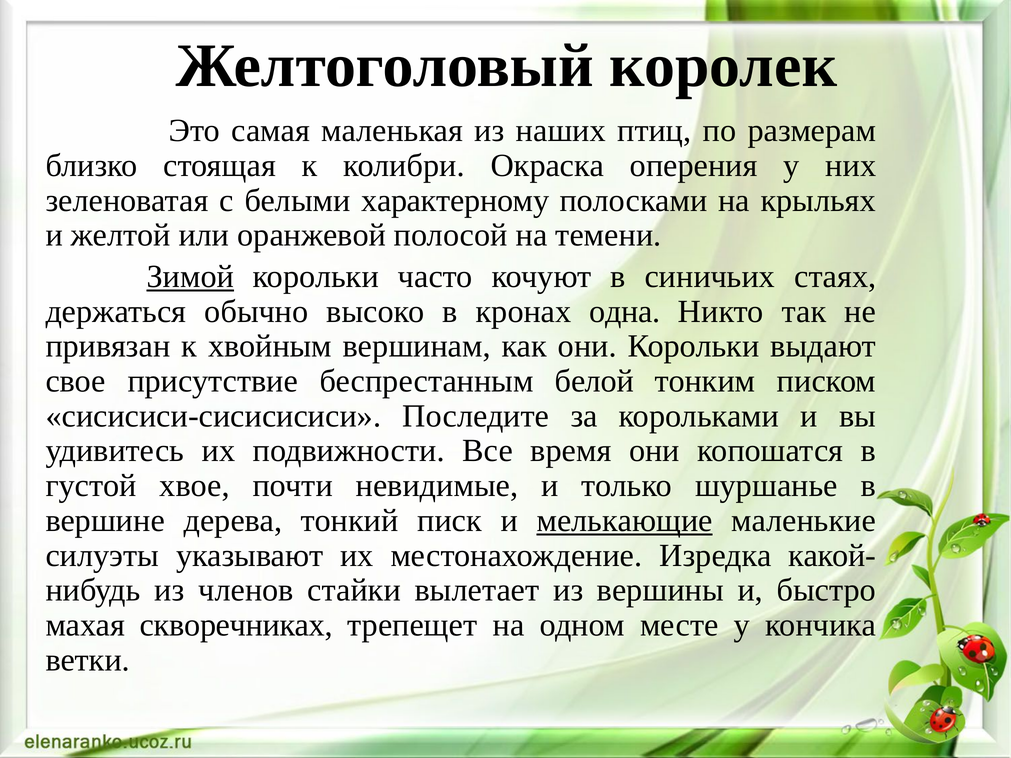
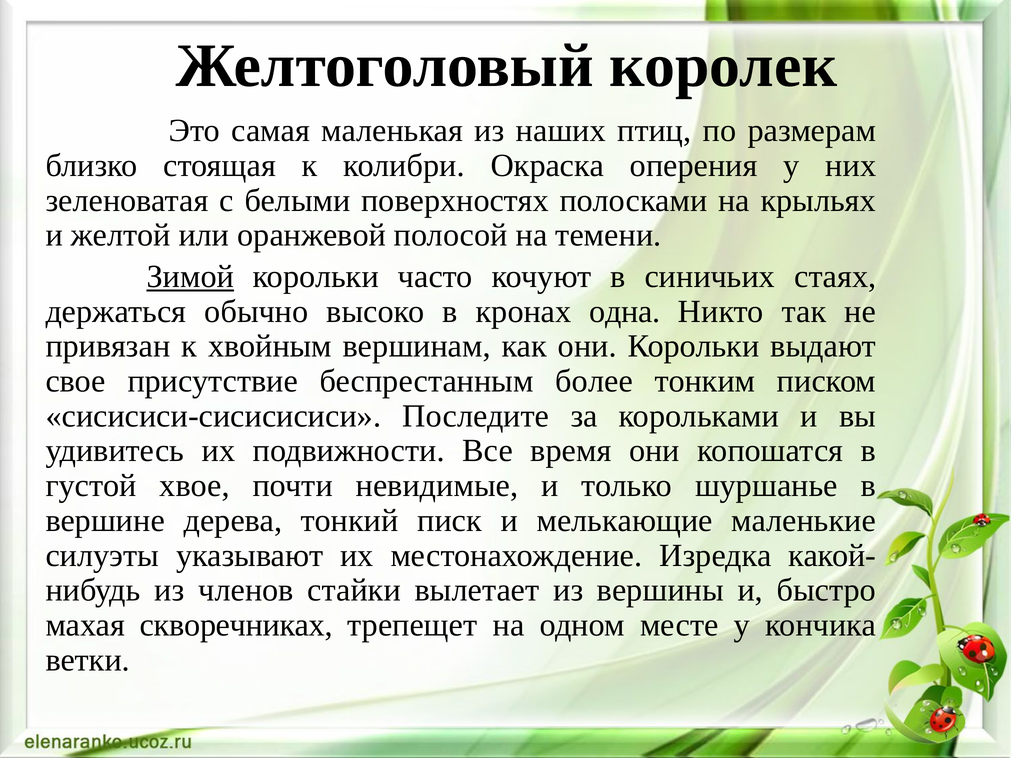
характерному: характерному -> поверхностях (455, 200)
белой: белой -> более (594, 381)
мелькающие underline: present -> none (625, 521)
